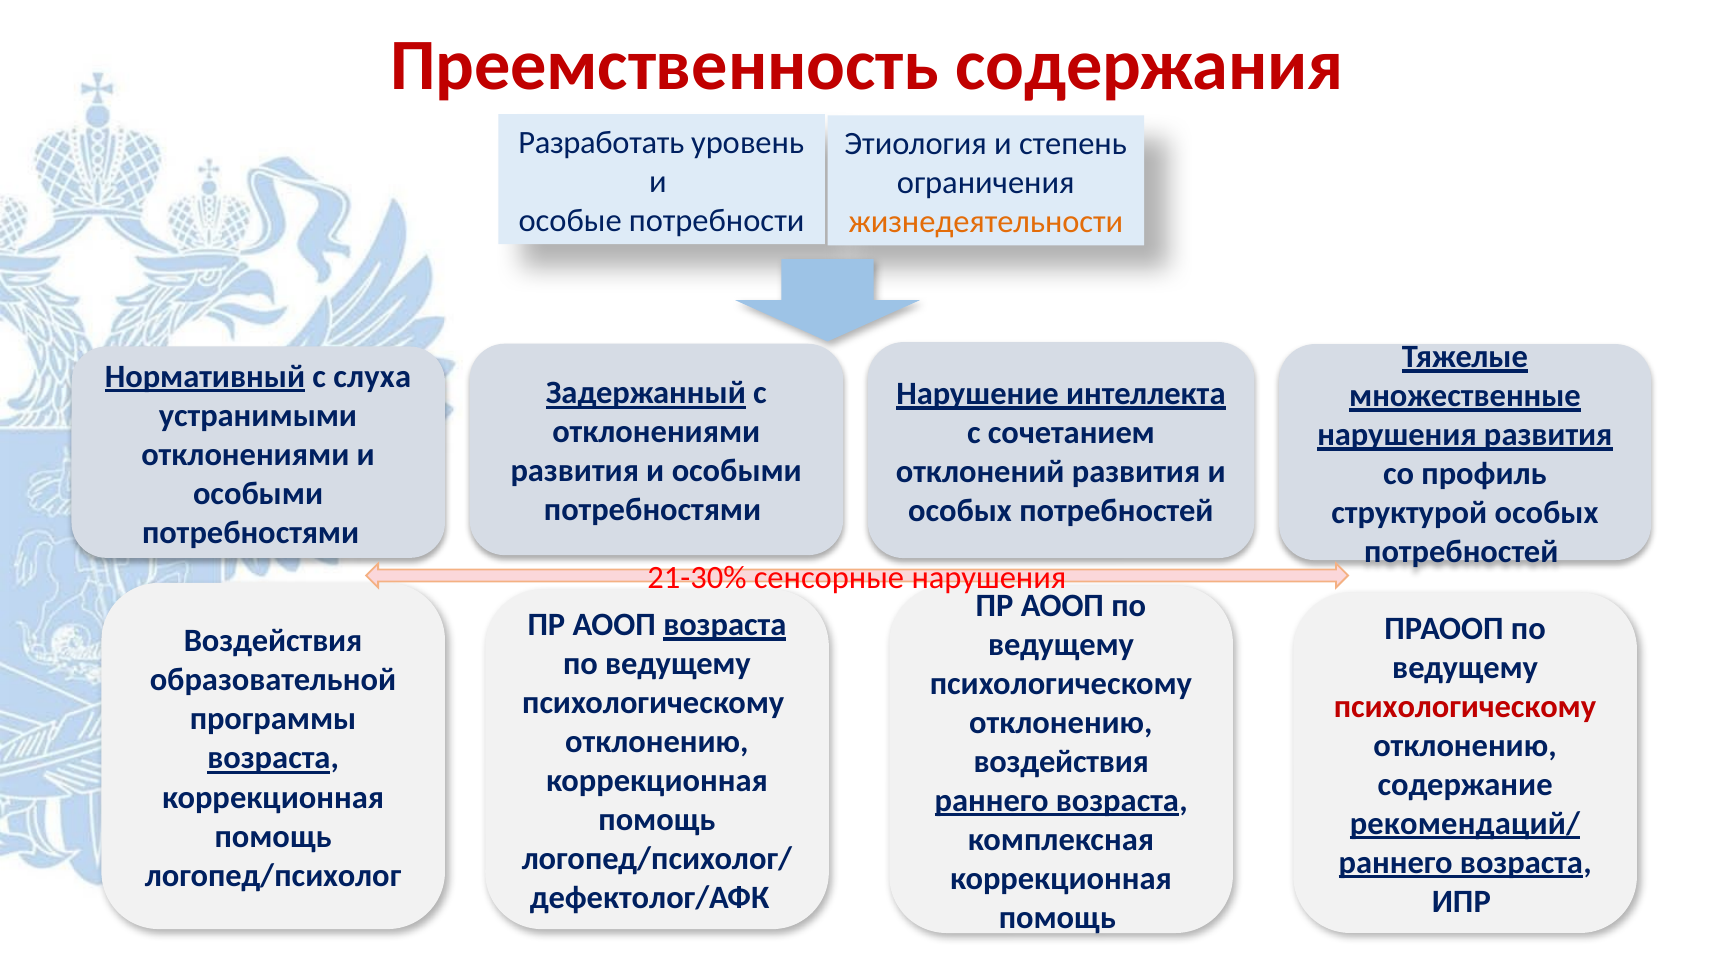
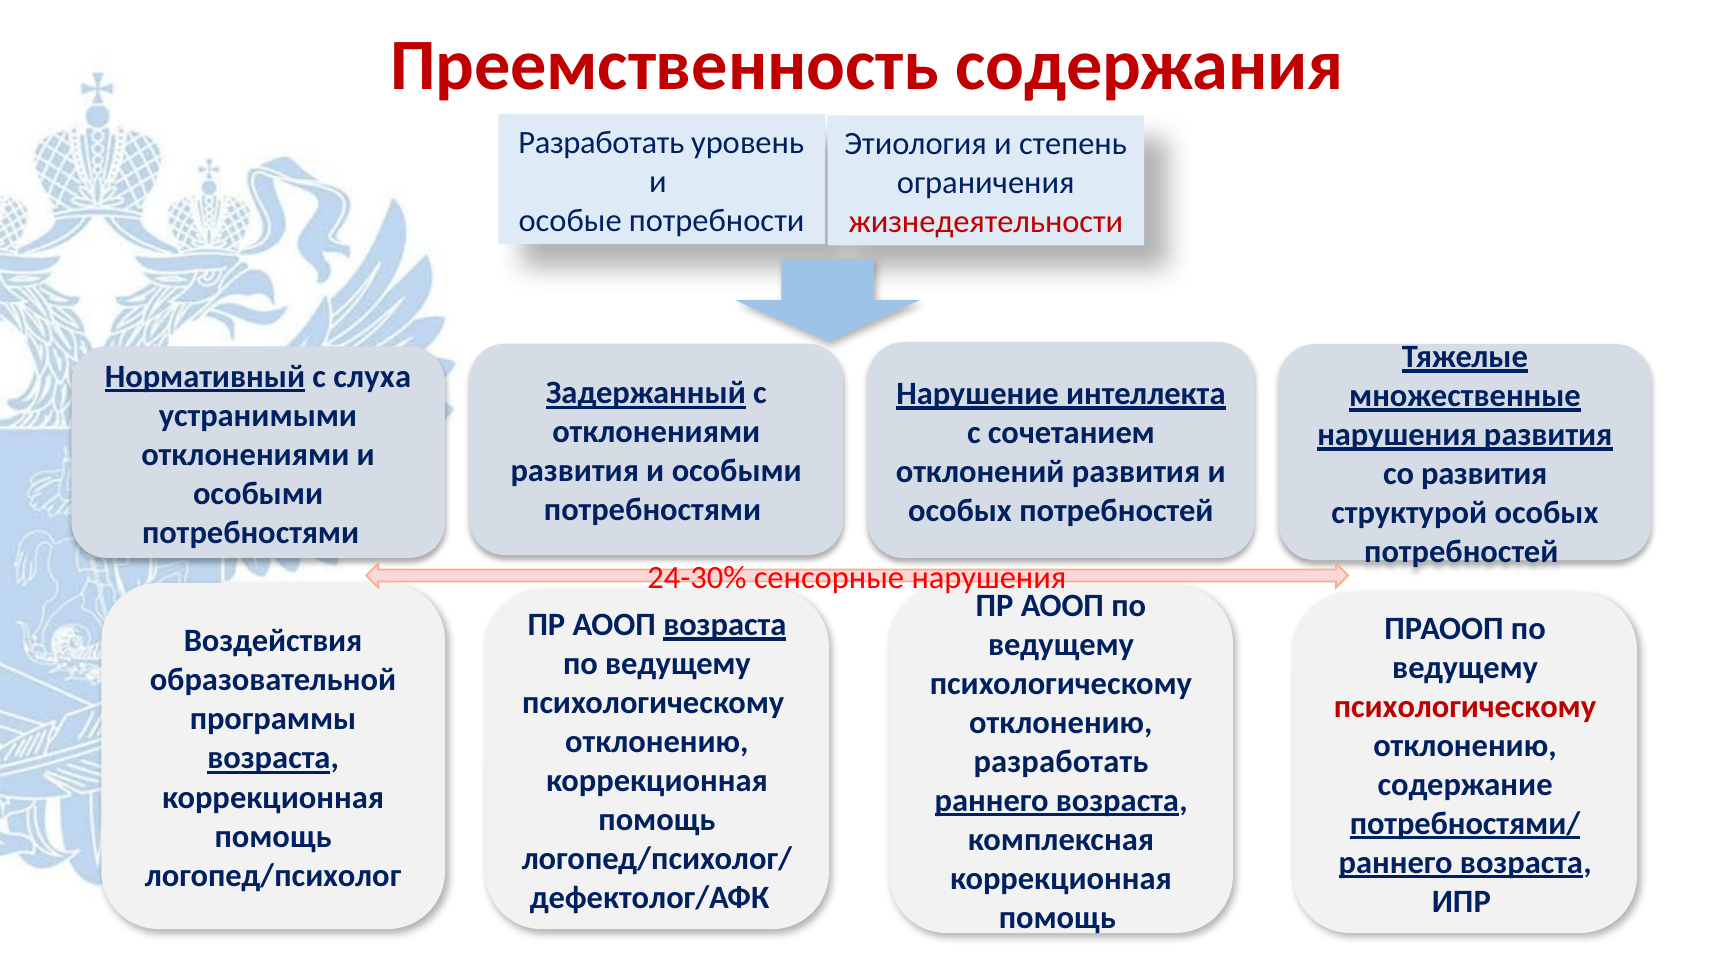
жизнедеятельности colour: orange -> red (986, 222)
со профиль: профиль -> развития (1484, 474)
21-30%: 21-30% -> 24-30% (697, 578)
воздействия: воздействия -> разработать (1061, 761)
рекомендаций/: рекомендаций/ -> потребностями/ (1465, 823)
